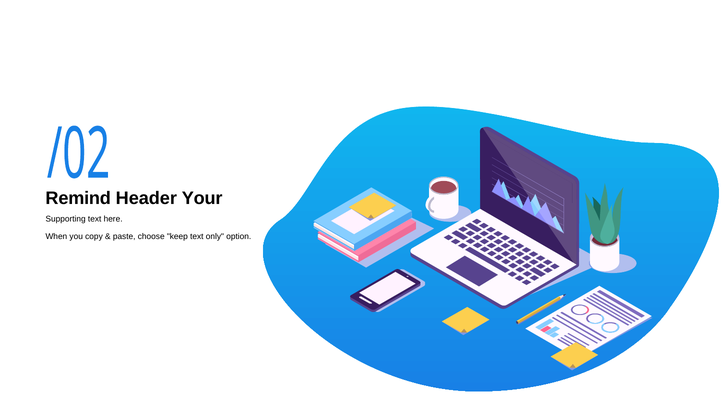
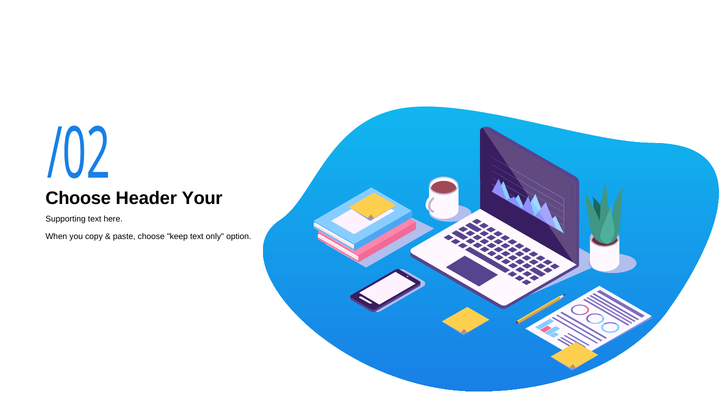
Remind: Remind -> Choose (78, 198)
